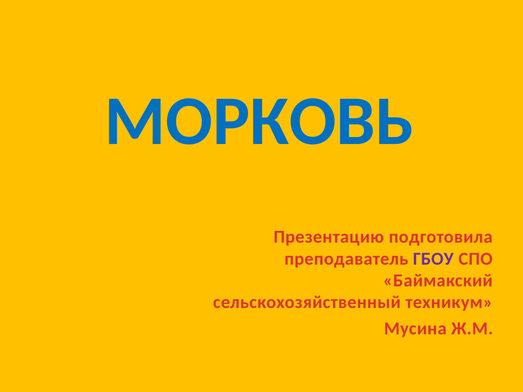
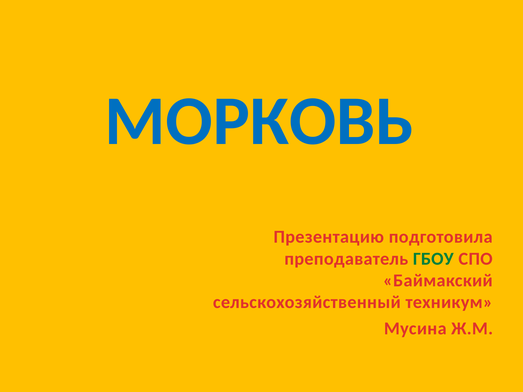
ГБОУ colour: purple -> green (433, 259)
